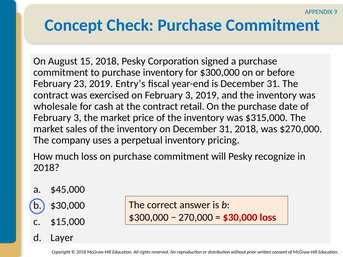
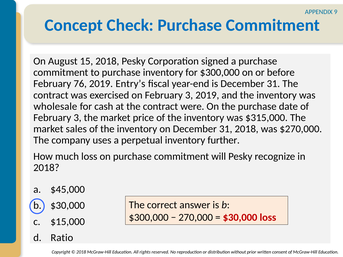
23: 23 -> 76 (80, 84)
retail: retail -> were (192, 106)
pricing: pricing -> further (224, 140)
Layer: Layer -> Ratio (62, 238)
